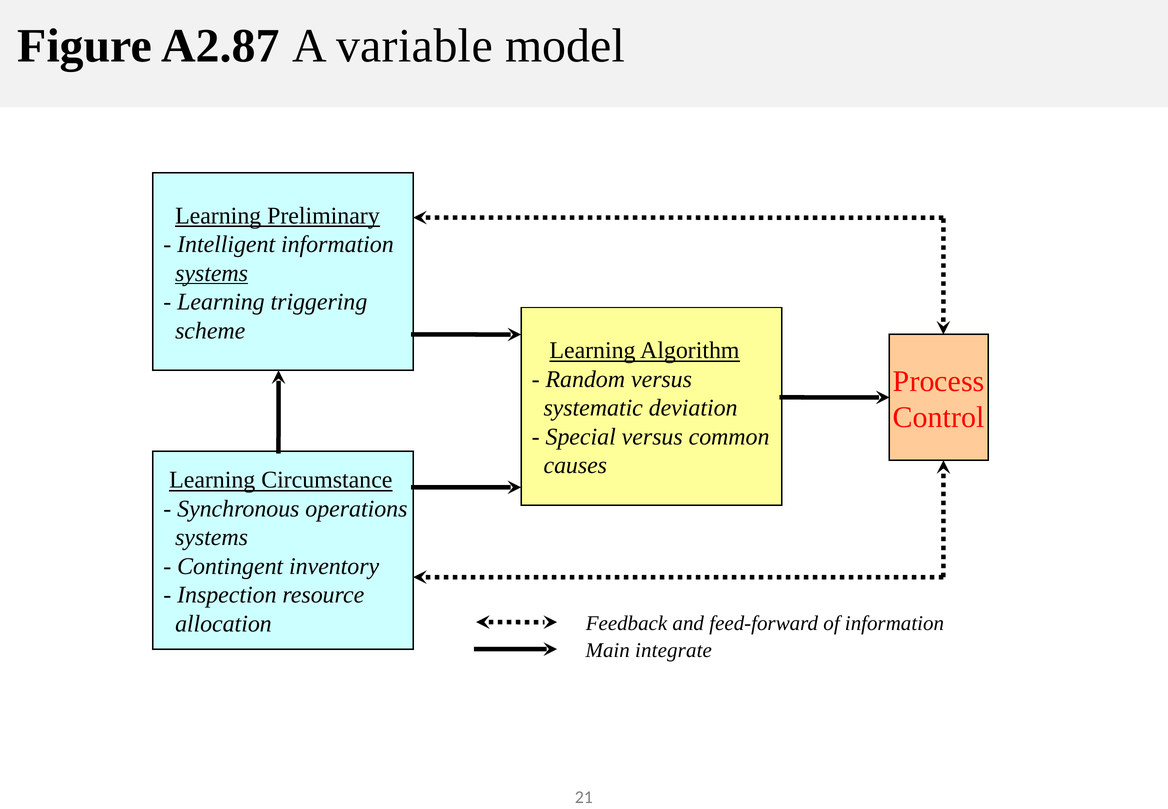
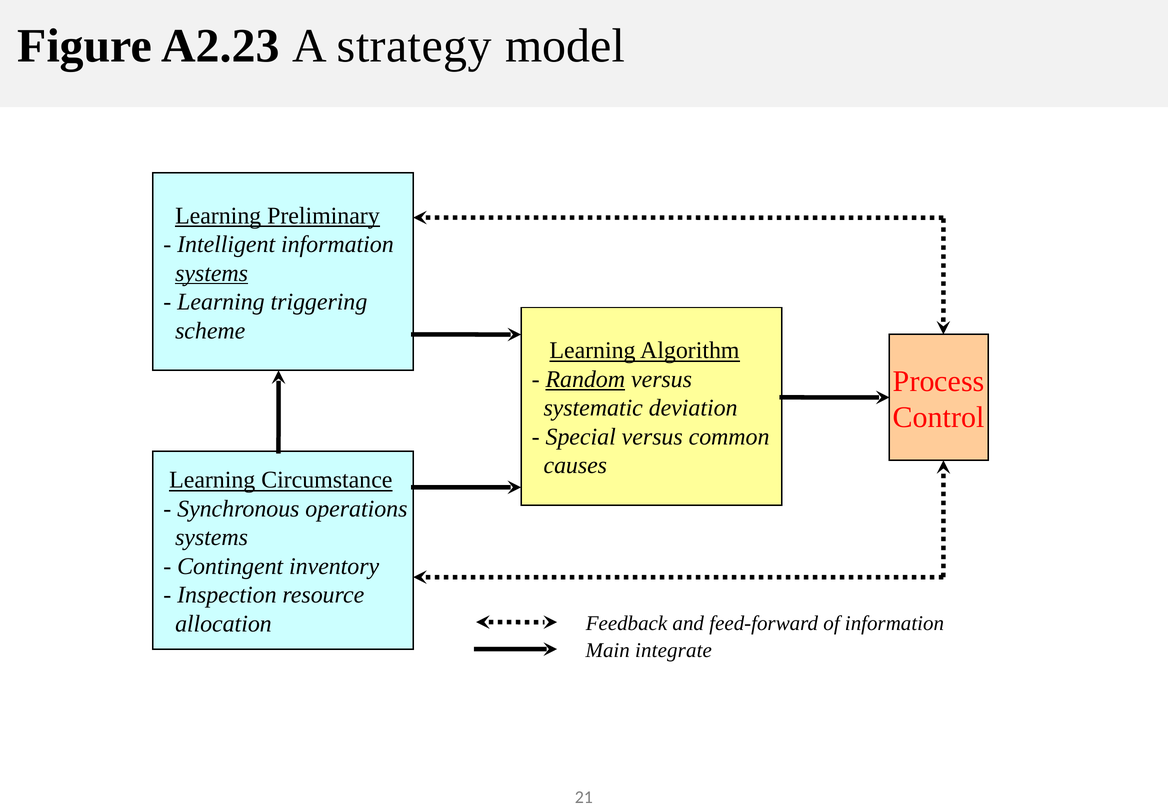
A2.87: A2.87 -> A2.23 (221, 46)
variable: variable -> strategy (414, 46)
Random underline: none -> present (585, 379)
